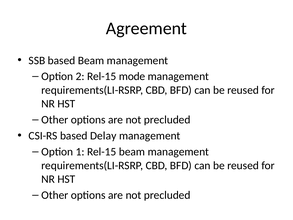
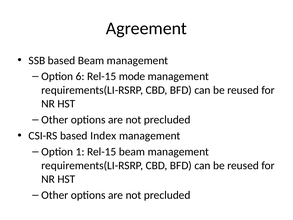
2: 2 -> 6 (80, 76)
Delay: Delay -> Index (103, 136)
